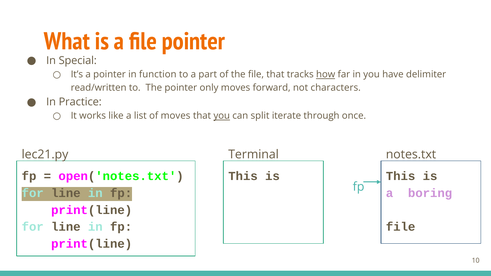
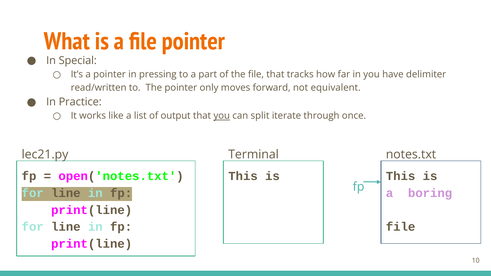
function: function -> pressing (158, 75)
how underline: present -> none (326, 75)
characters: characters -> equivalent (336, 88)
of moves: moves -> output (176, 116)
